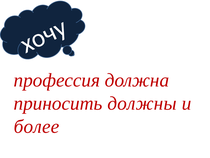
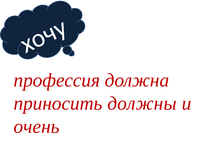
более: более -> очень (37, 126)
